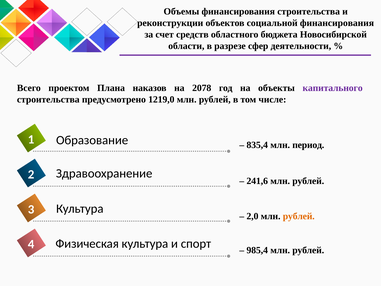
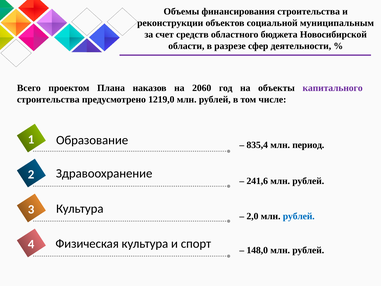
социальной финансирования: финансирования -> муниципальным (337, 23)
2078: 2078 -> 2060 (202, 88)
рублей colour: orange -> blue (299, 216)
985,4: 985,4 -> 148,0 (257, 250)
